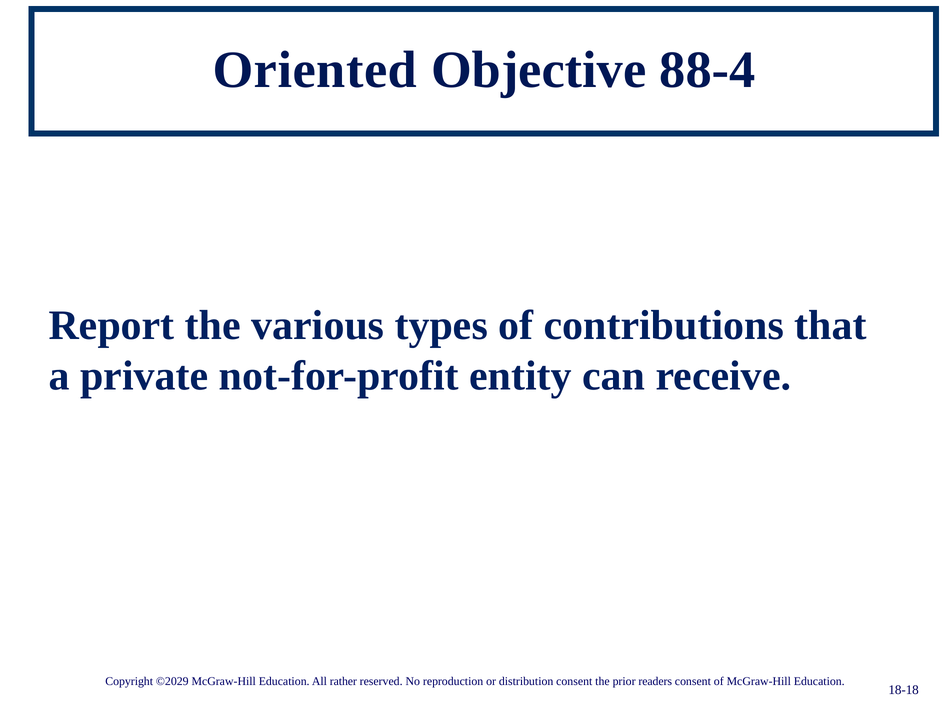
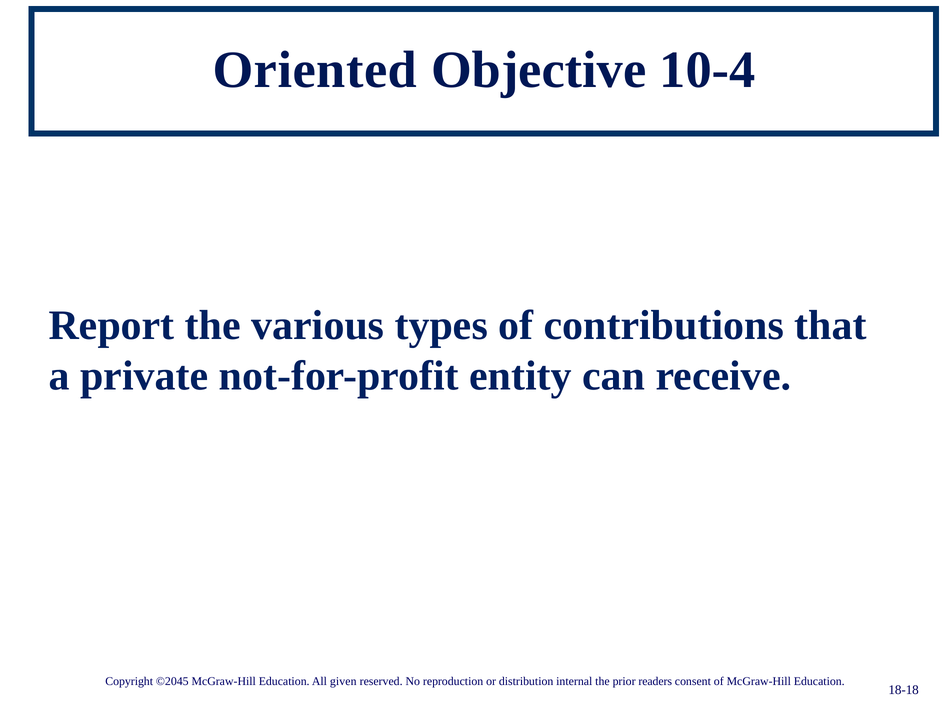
88-4: 88-4 -> 10-4 (707, 70)
©2029: ©2029 -> ©2045 (172, 682)
rather: rather -> given (343, 682)
distribution consent: consent -> internal (574, 682)
